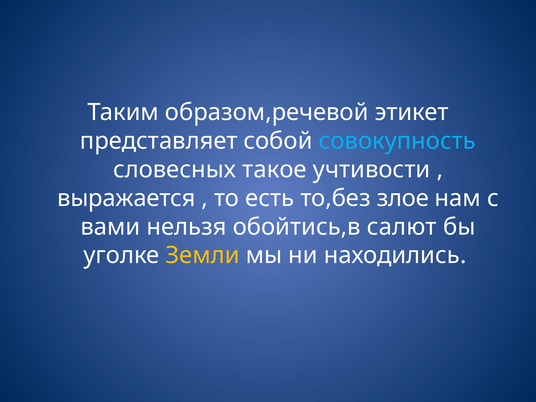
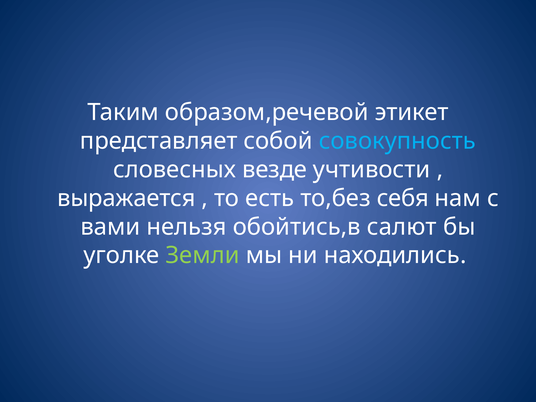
такое: такое -> везде (275, 170)
злое: злое -> себя (403, 198)
Земли colour: yellow -> light green (203, 255)
